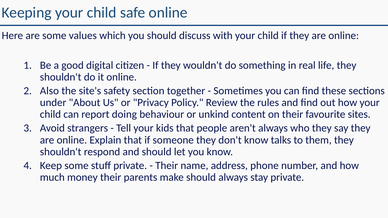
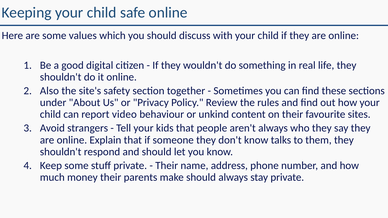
doing: doing -> video (124, 114)
